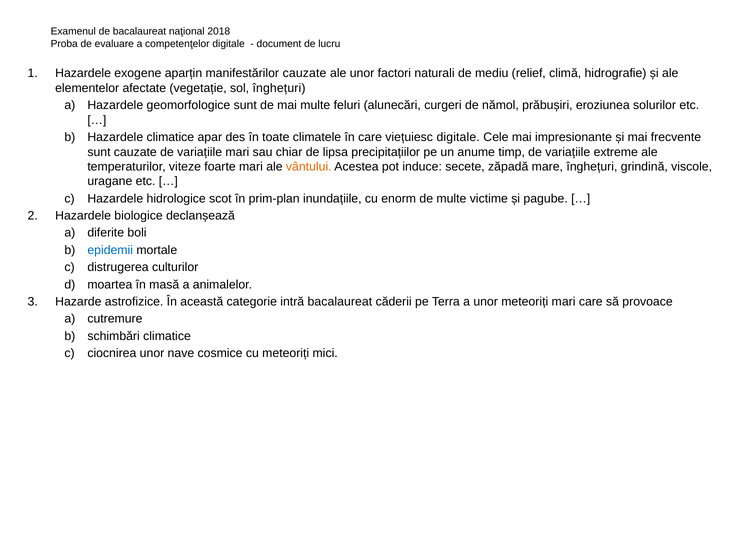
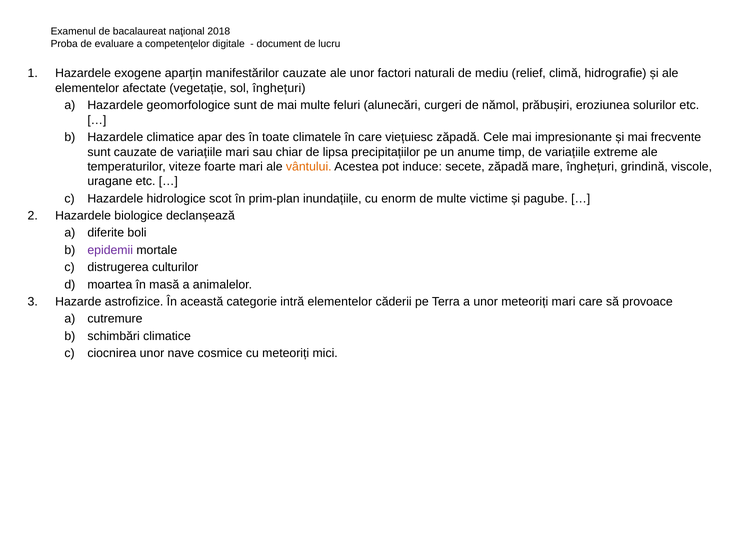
viețuiesc digitale: digitale -> zăpadă (458, 137)
epidemii colour: blue -> purple (110, 250)
intră bacalaureat: bacalaureat -> elementelor (340, 302)
